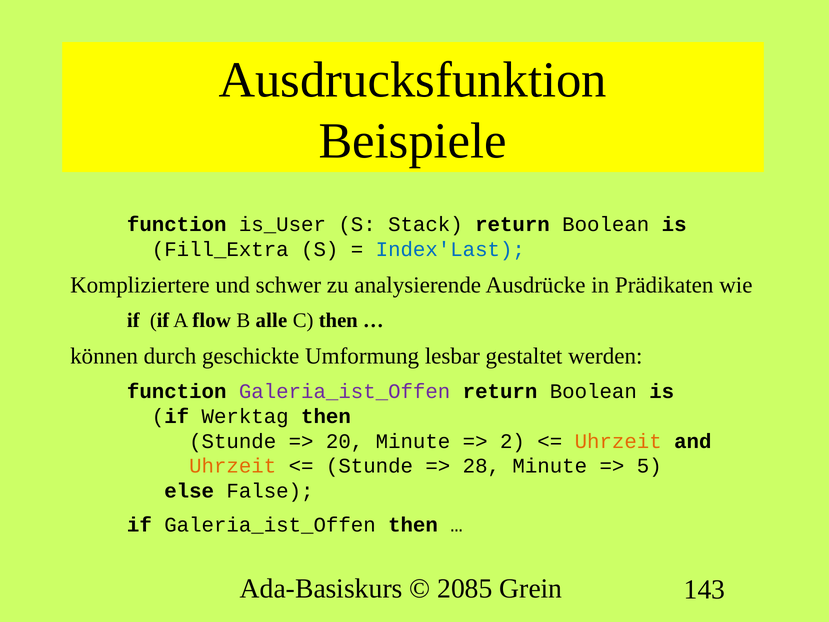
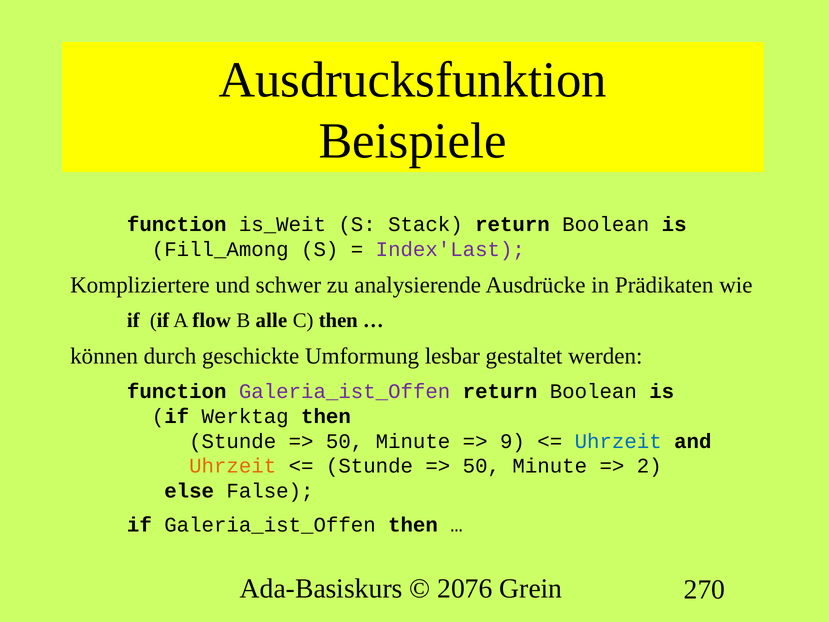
is_User: is_User -> is_Weit (282, 225)
Fill_Extra: Fill_Extra -> Fill_Among (220, 249)
Index'Last colour: blue -> purple (450, 249)
20: 20 -> 50 (345, 441)
2: 2 -> 9 (512, 441)
Uhrzeit colour: orange -> blue (618, 441)
28: 28 -> 50 (481, 466)
5: 5 -> 2 (649, 466)
2085: 2085 -> 2076 (465, 588)
143: 143 -> 270 (704, 589)
